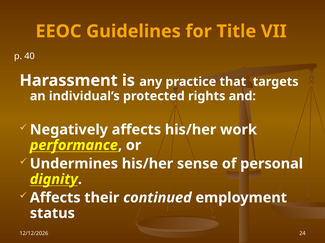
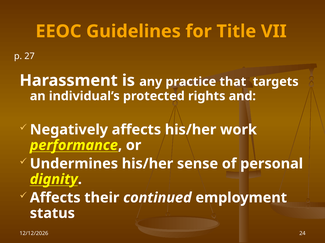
40: 40 -> 27 (29, 56)
